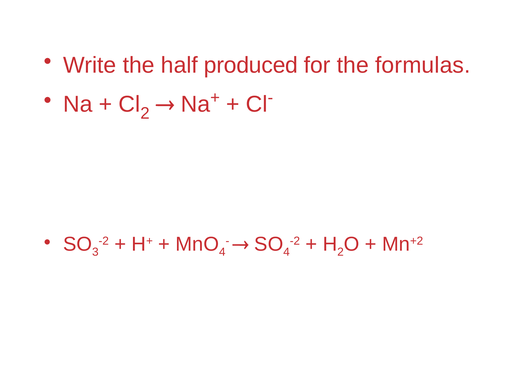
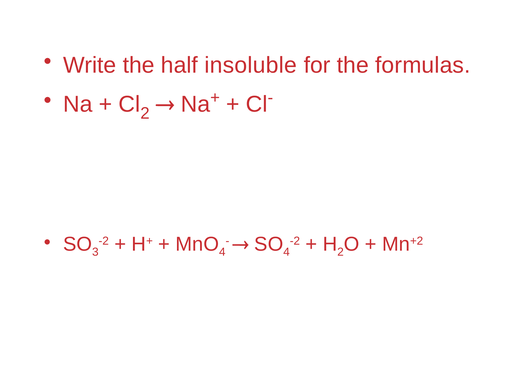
produced: produced -> insoluble (251, 65)
